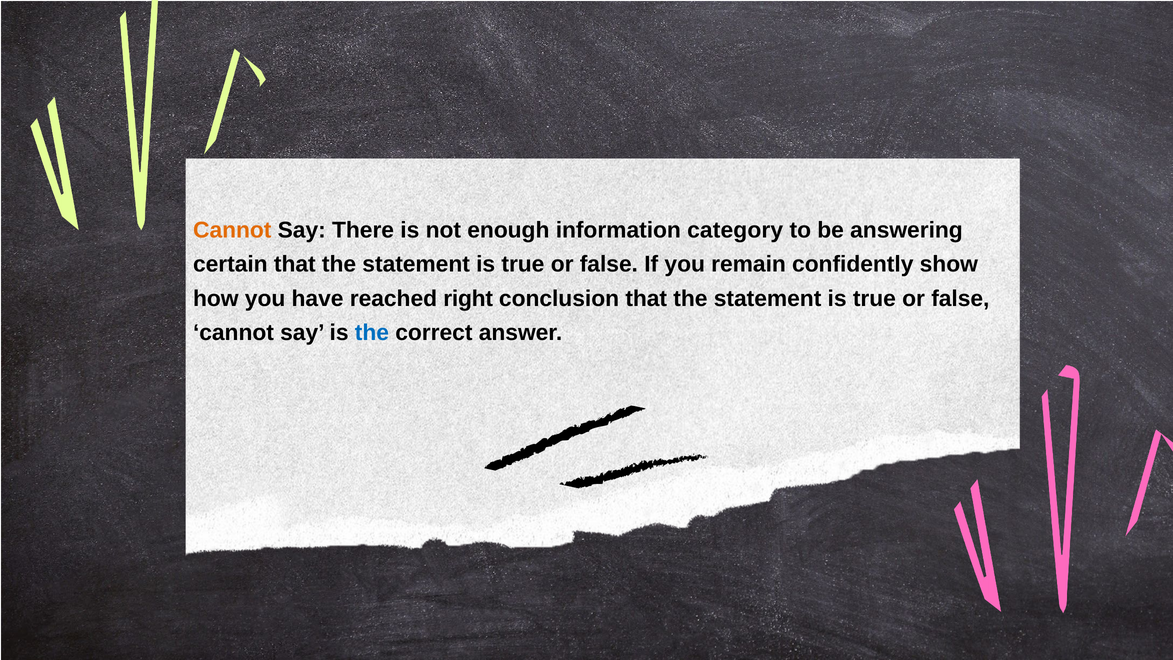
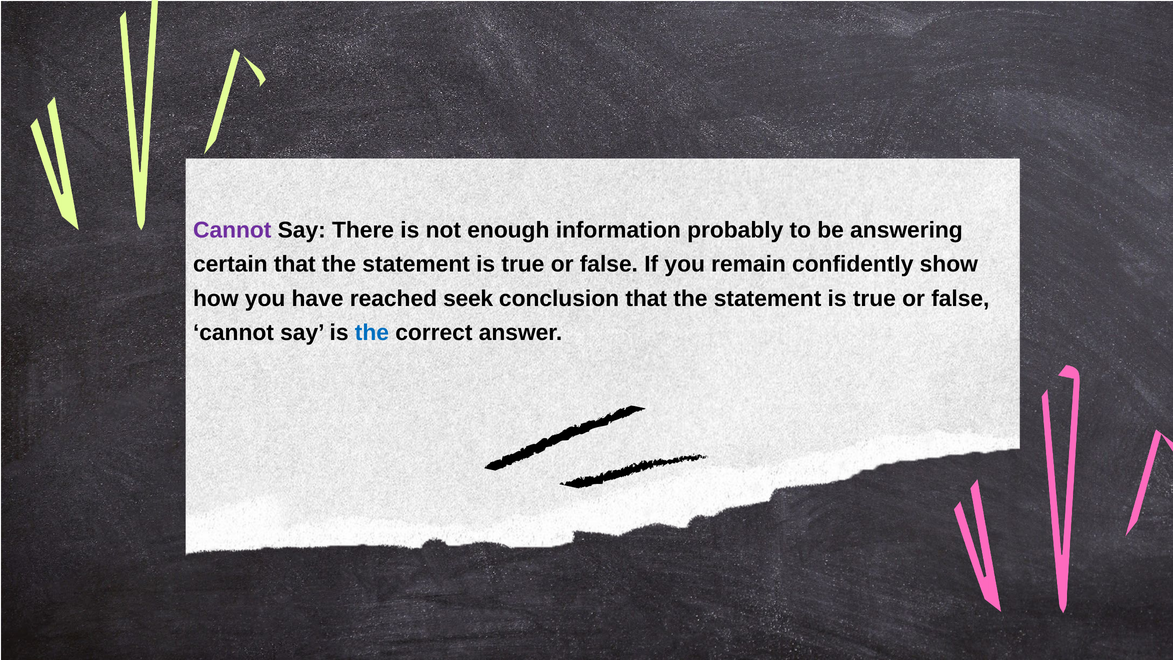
Cannot colour: orange -> purple (232, 230)
category: category -> probably (735, 230)
right: right -> seek (468, 299)
